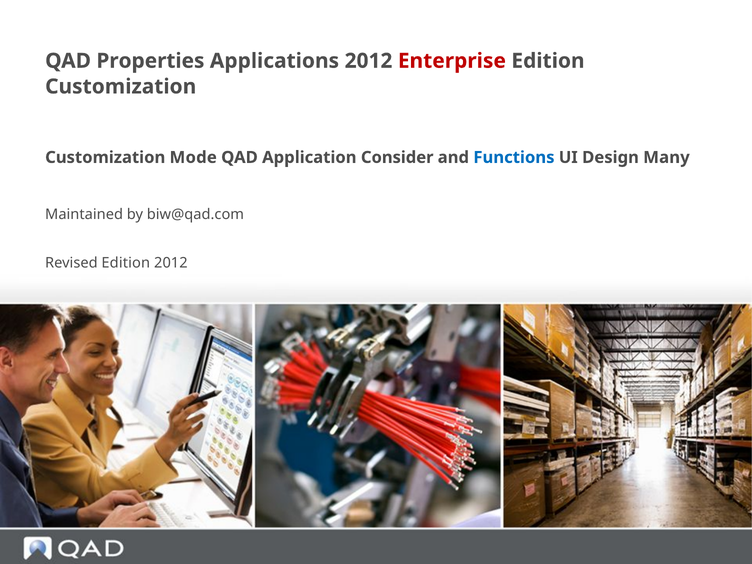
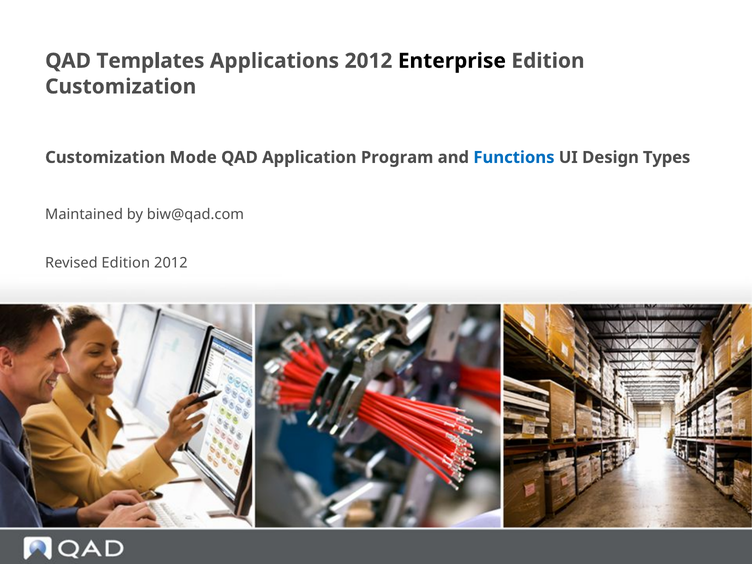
Properties: Properties -> Templates (150, 61)
Enterprise colour: red -> black (452, 61)
Consider: Consider -> Program (397, 157)
Many: Many -> Types (667, 157)
